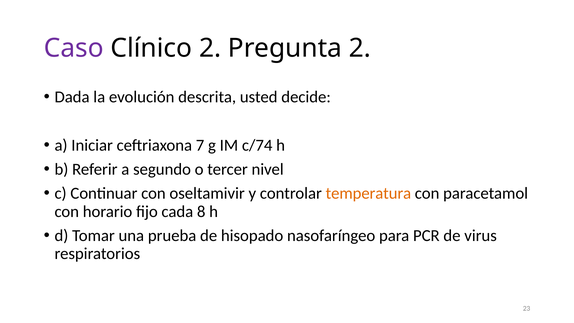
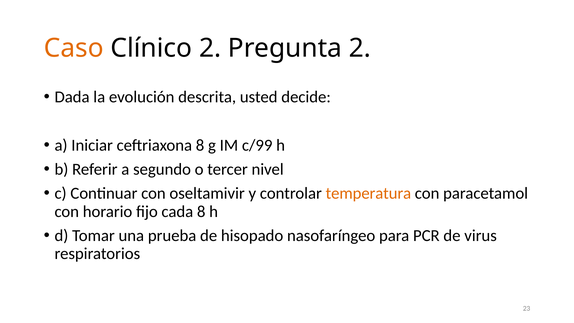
Caso colour: purple -> orange (74, 48)
ceftriaxona 7: 7 -> 8 (200, 145)
c/74: c/74 -> c/99 (257, 145)
